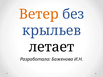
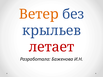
летает colour: black -> red (52, 47)
